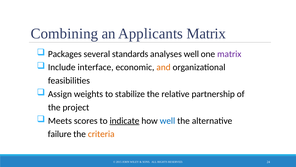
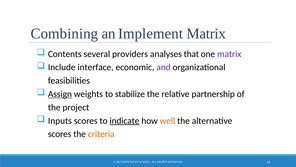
Applicants: Applicants -> Implement (150, 34)
Packages: Packages -> Contents (65, 54)
standards: standards -> providers (130, 54)
analyses well: well -> that (191, 54)
and colour: orange -> purple (163, 67)
Assign underline: none -> present (60, 94)
Meets: Meets -> Inputs (60, 120)
well colour: blue -> orange (167, 120)
failure: failure -> scores (60, 134)
